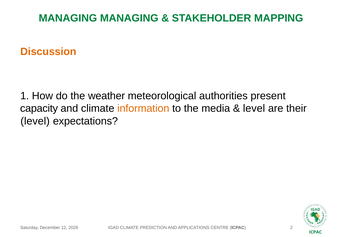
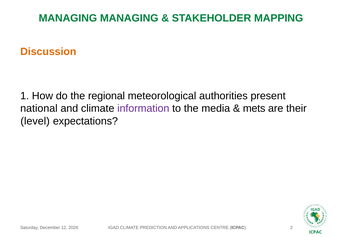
weather: weather -> regional (106, 96)
capacity: capacity -> national (39, 108)
information colour: orange -> purple (143, 108)
level: level -> mets (254, 108)
